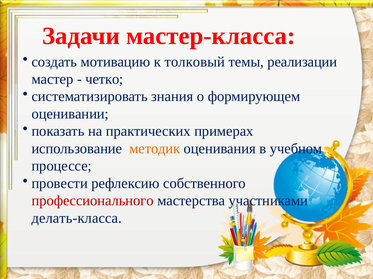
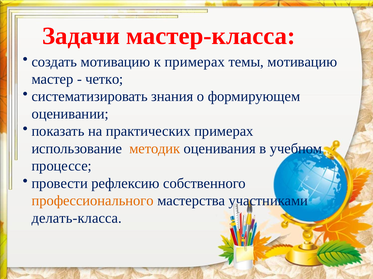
к толковый: толковый -> примерах (195, 62)
темы реализации: реализации -> мотивацию (302, 62)
профессионального colour: red -> orange (93, 201)
